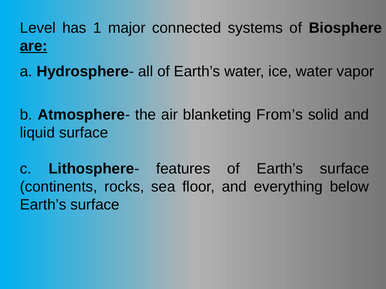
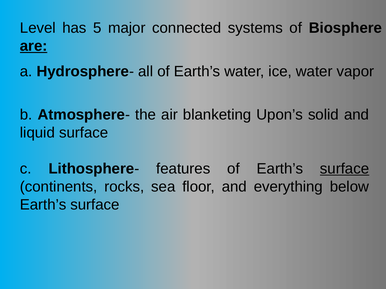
1: 1 -> 5 (97, 28)
From’s: From’s -> Upon’s (280, 115)
surface underline: none -> present (345, 169)
